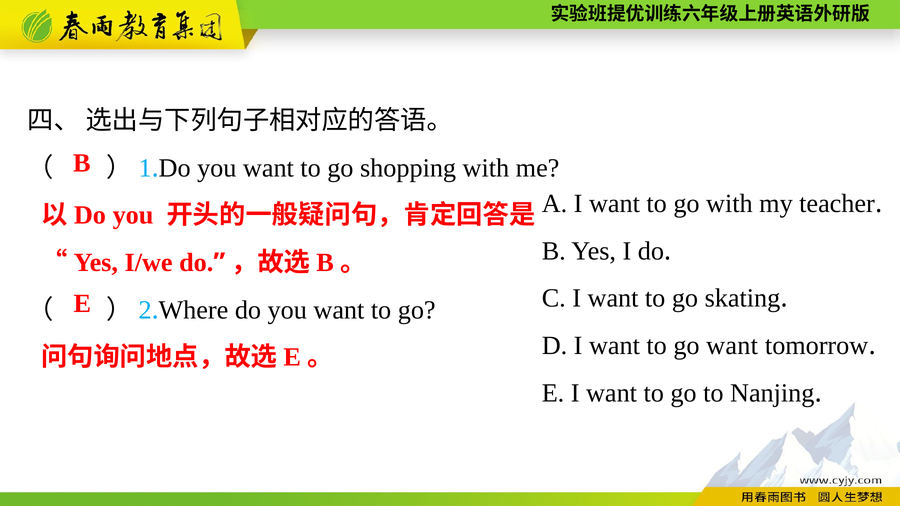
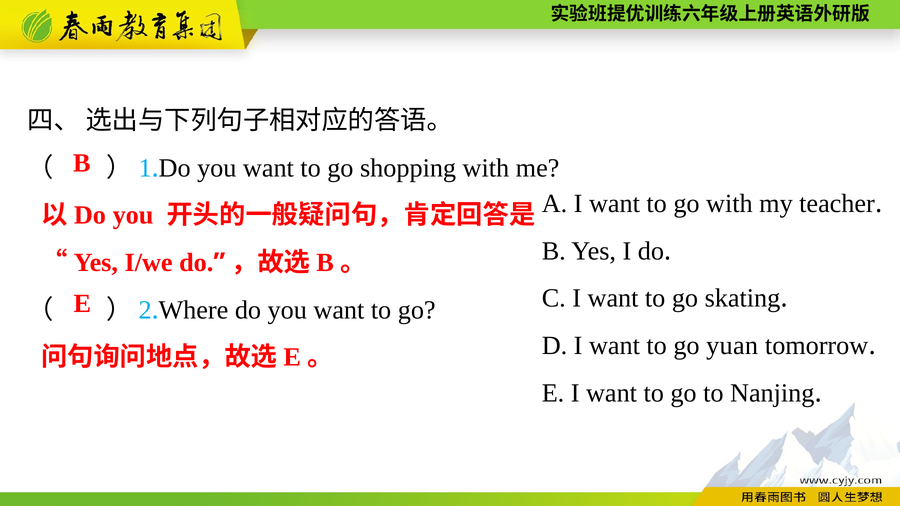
go want: want -> yuan (732, 346)
